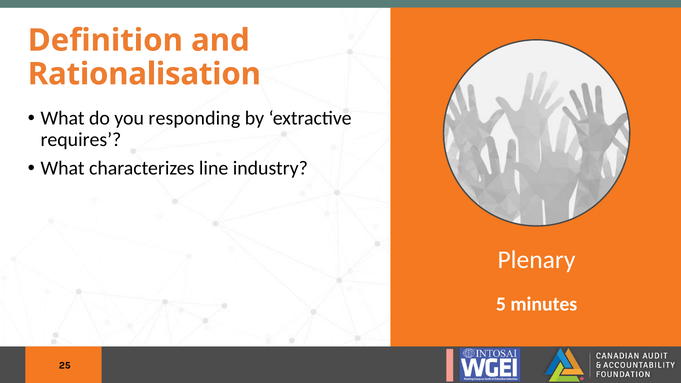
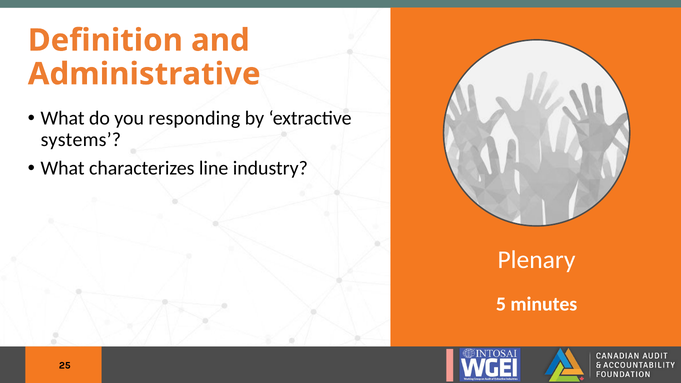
Rationalisation: Rationalisation -> Administrative (144, 74)
requires: requires -> systems (81, 140)
